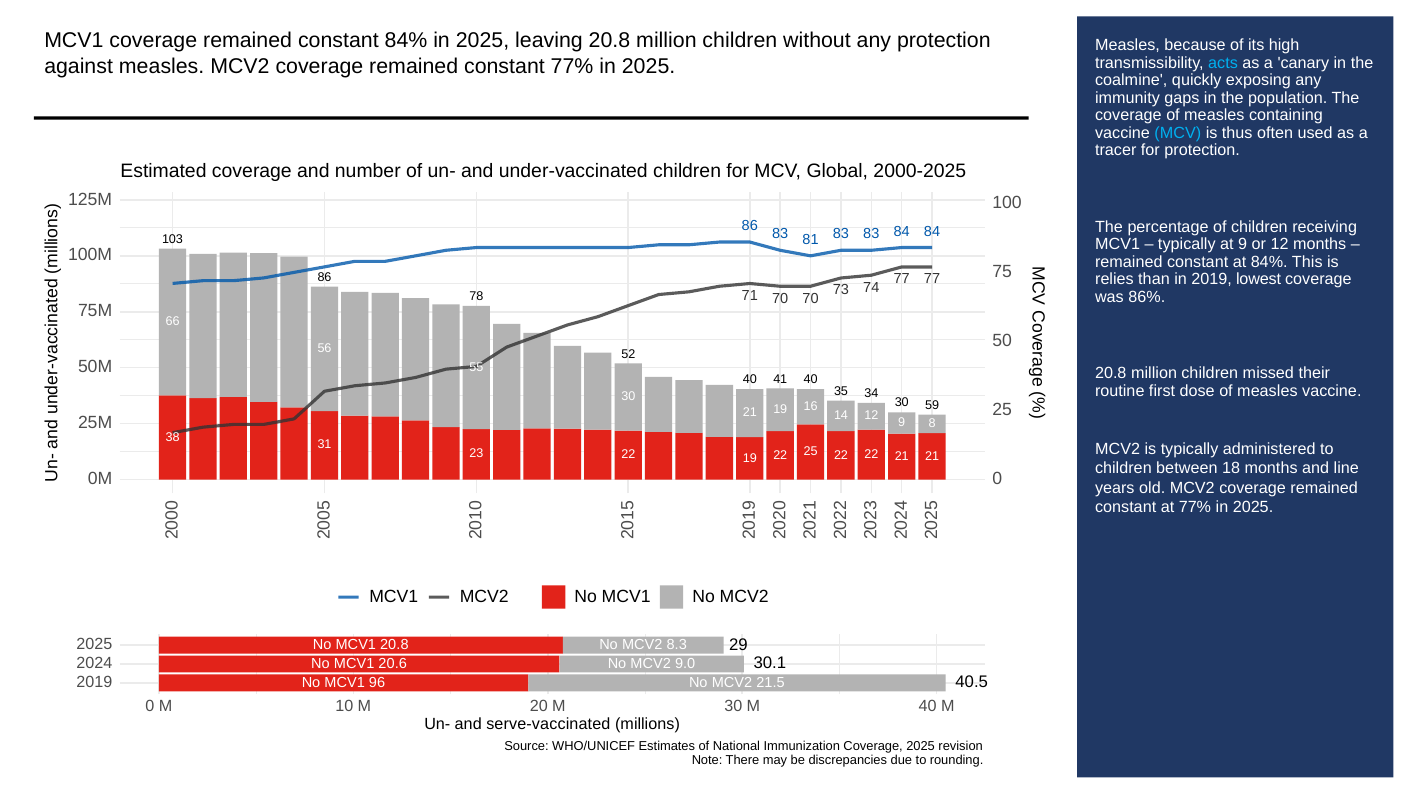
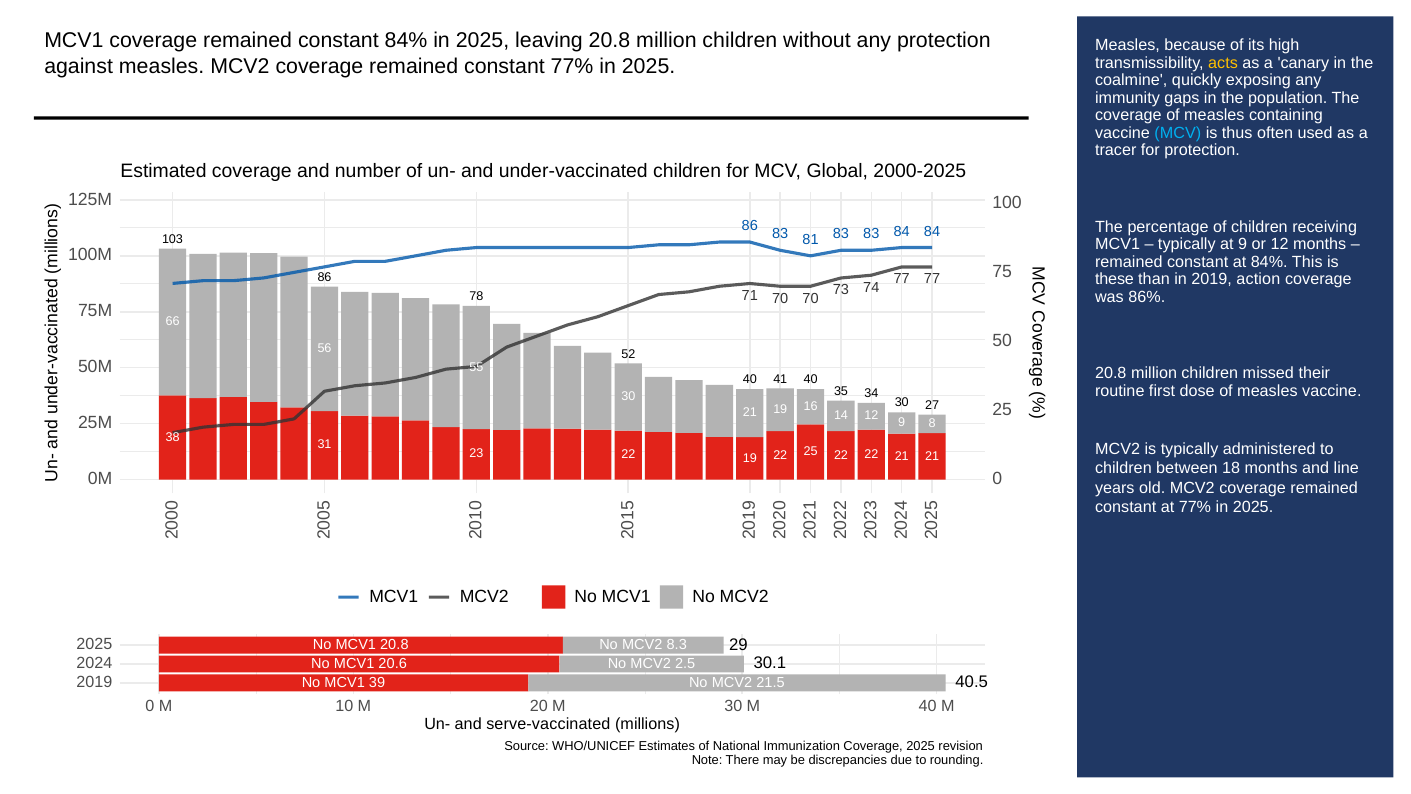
acts colour: light blue -> yellow (1223, 63)
relies: relies -> these (1115, 279)
lowest: lowest -> action (1258, 279)
59: 59 -> 27 (932, 405)
9.0: 9.0 -> 2.5 (685, 663)
96: 96 -> 39 (377, 682)
